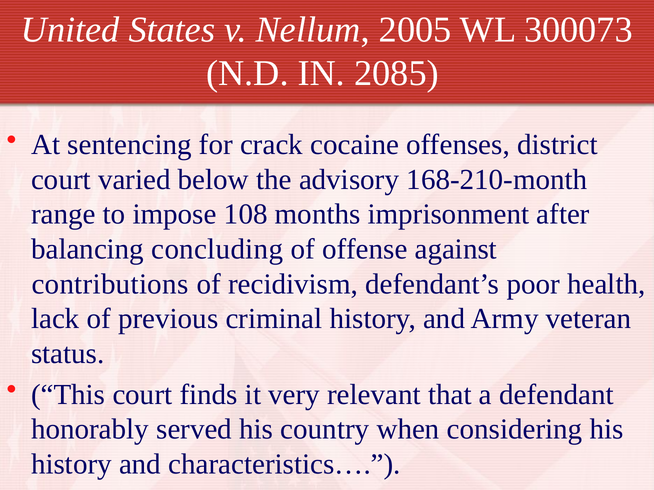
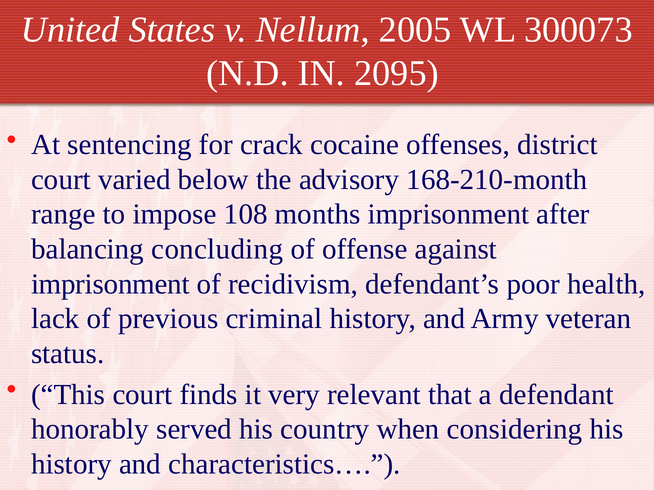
2085: 2085 -> 2095 (396, 73)
contributions: contributions -> imprisonment (110, 284)
